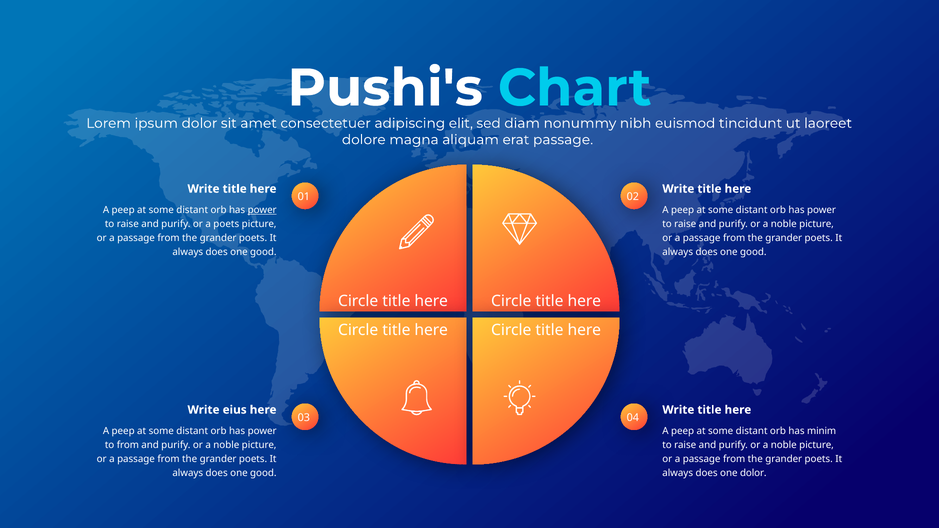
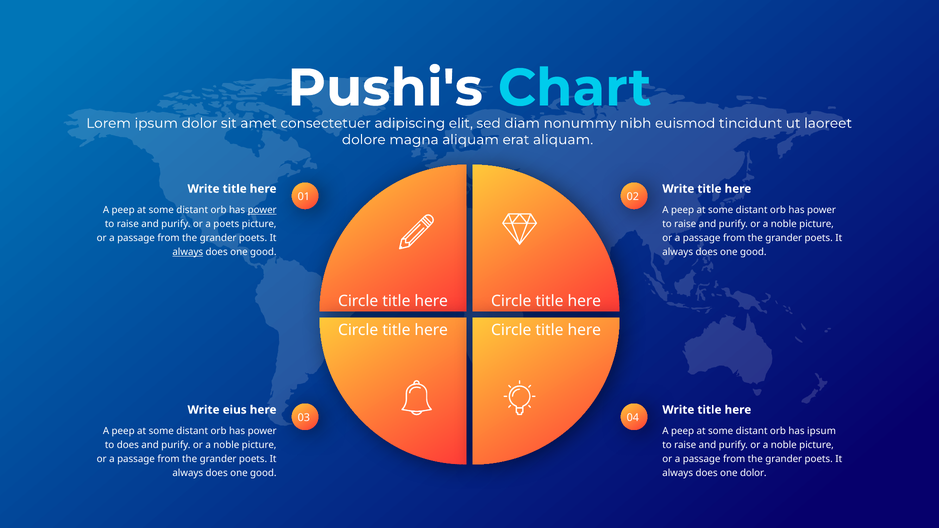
erat passage: passage -> aliquam (563, 140)
always underline: none -> present (188, 252)
has minim: minim -> ipsum (822, 431)
to from: from -> does (128, 445)
